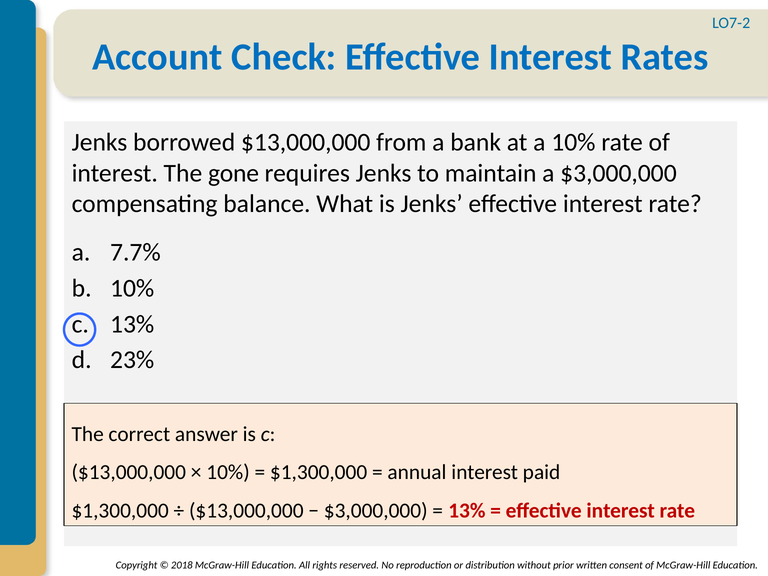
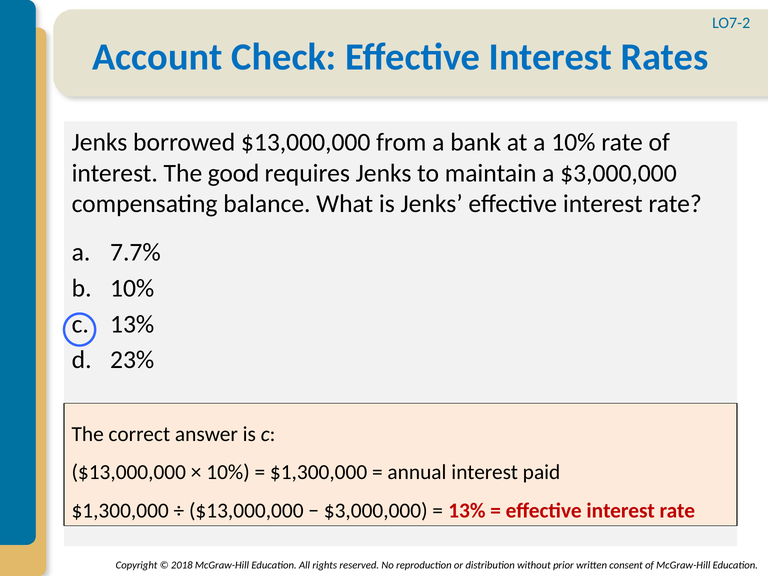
gone: gone -> good (234, 173)
